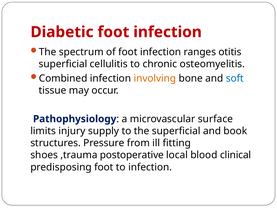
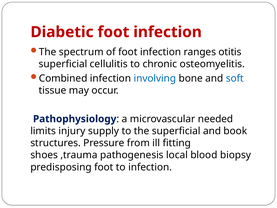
involving colour: orange -> blue (155, 78)
surface: surface -> needed (216, 119)
postoperative: postoperative -> pathogenesis (132, 155)
clinical: clinical -> biopsy (236, 155)
